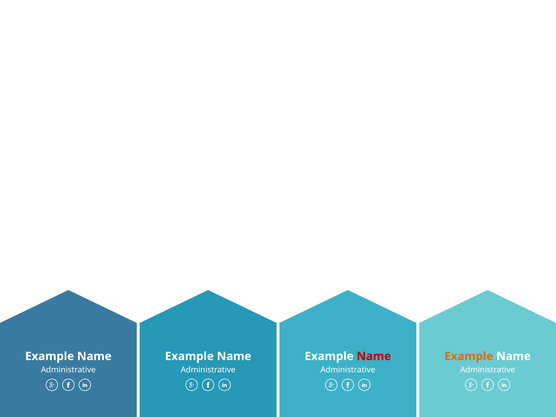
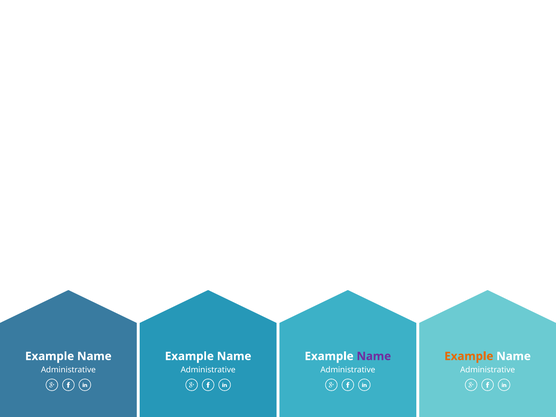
Name colour: red -> purple (374, 356)
